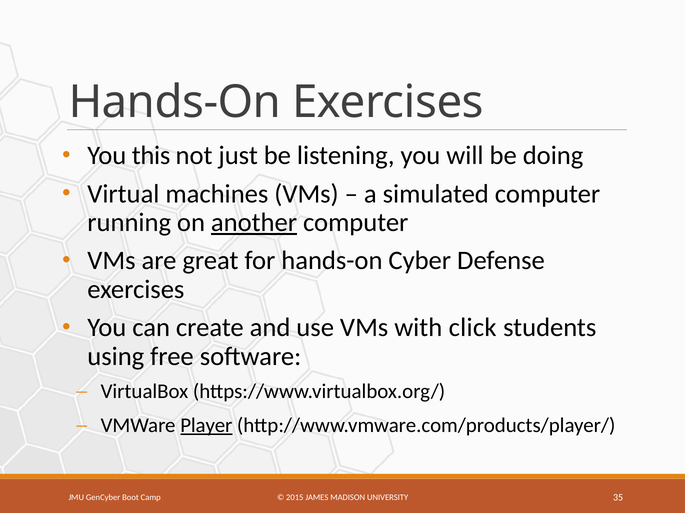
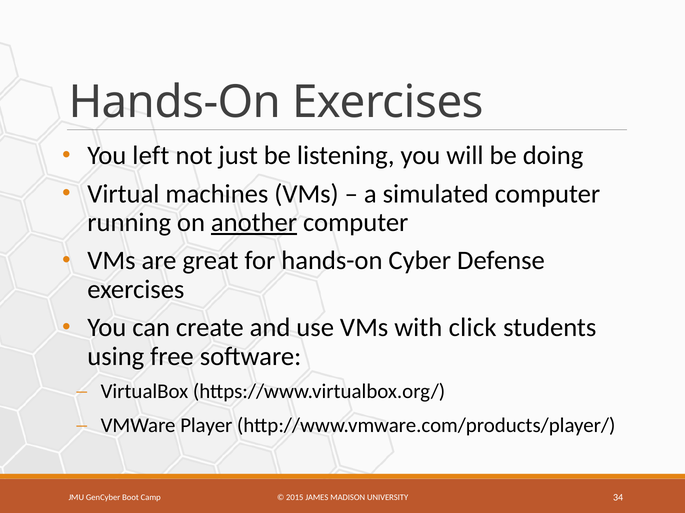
this: this -> left (151, 156)
Player underline: present -> none (206, 426)
35: 35 -> 34 (618, 498)
